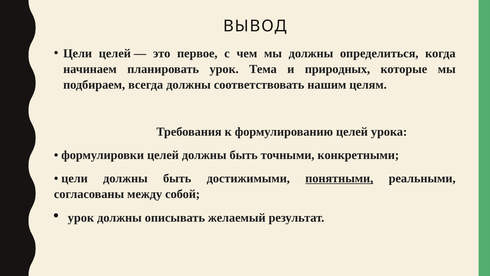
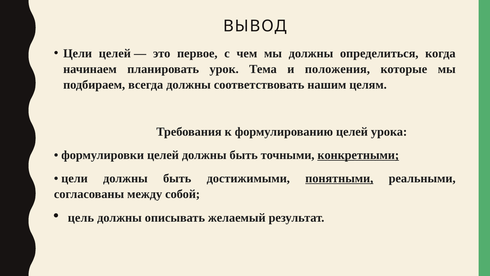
природных: природных -> положения (337, 69)
конкретными underline: none -> present (358, 155)
урок: урок -> цель (81, 217)
